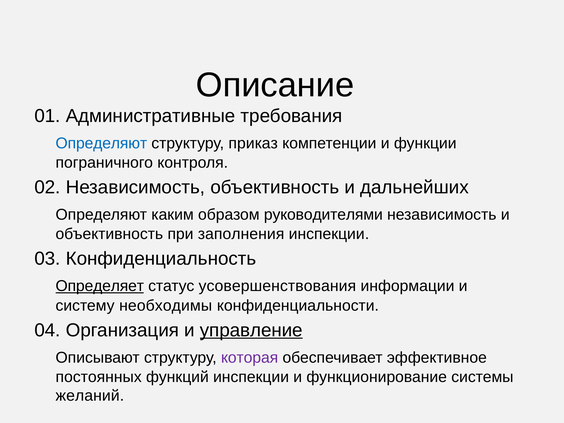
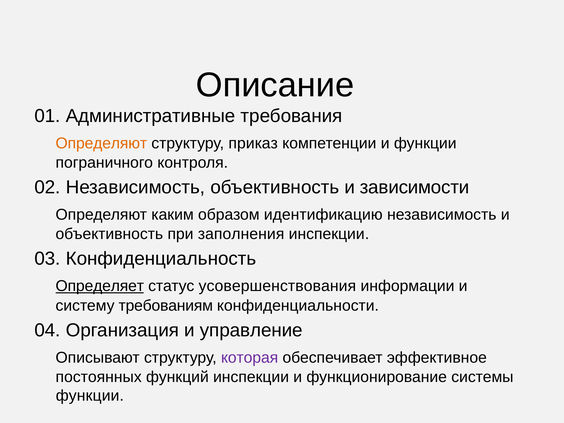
Определяют colour: blue -> orange (101, 143)
дальнейших: дальнейших -> зависимости (415, 187)
руководителями: руководителями -> идентификацию (323, 215)
необходимы: необходимы -> требованиям (166, 306)
управление underline: present -> none (251, 330)
желаний: желаний -> функции (90, 396)
